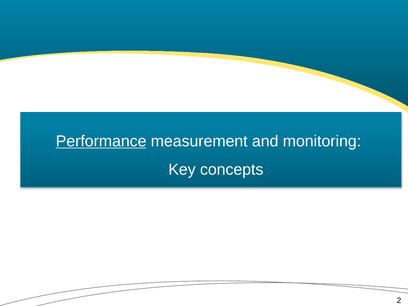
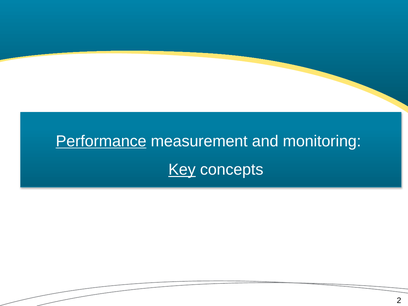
Key underline: none -> present (182, 170)
